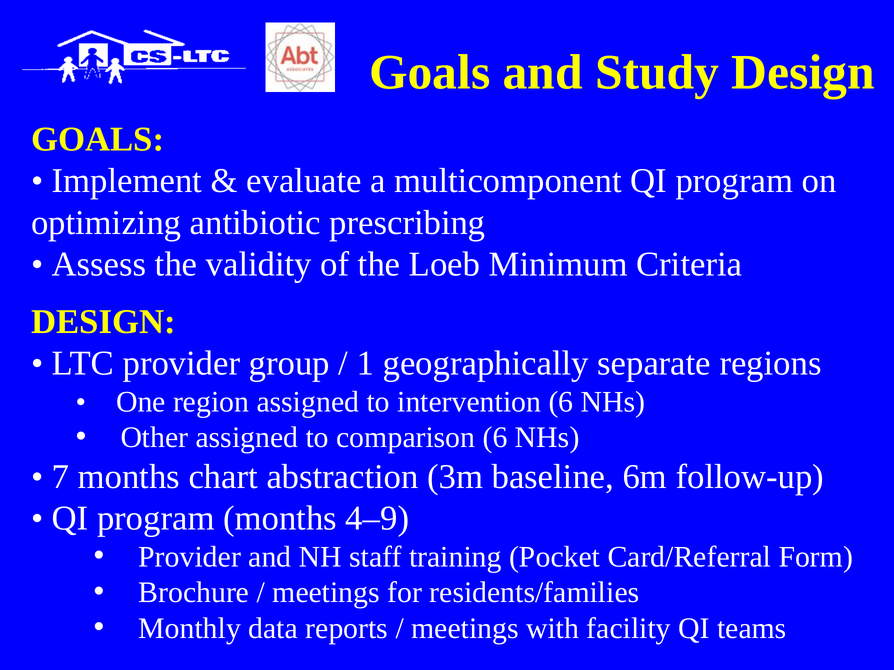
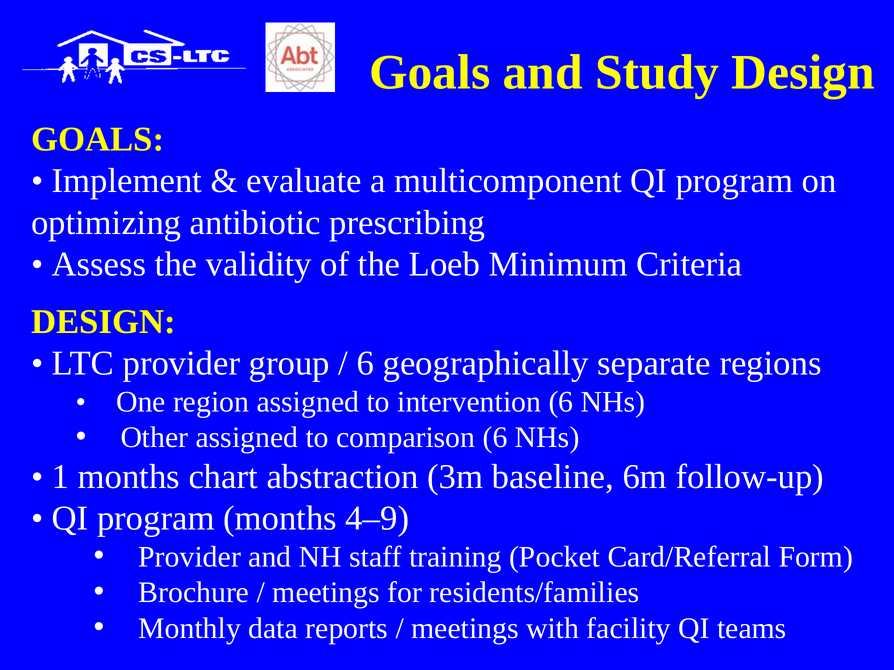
1: 1 -> 6 (365, 364)
7: 7 -> 1 (61, 477)
